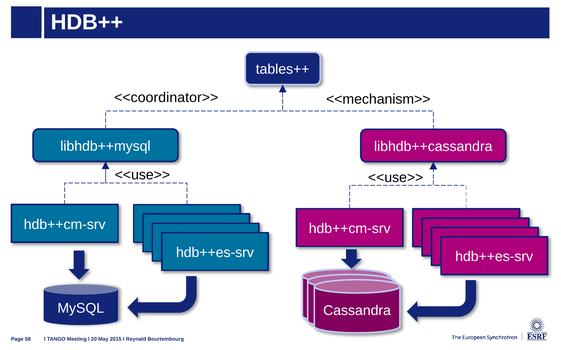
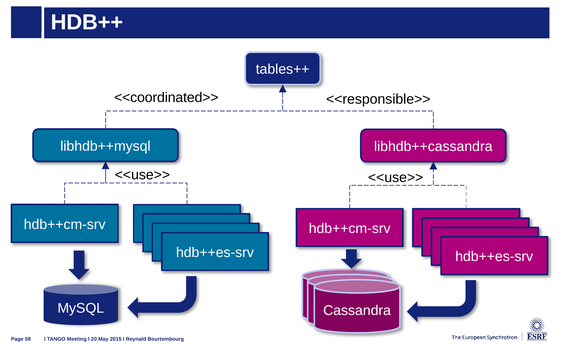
<<coordinator>>: <<coordinator>> -> <<coordinated>> (166, 98)
<<mechanism>>: <<mechanism>> -> <<responsible>> (378, 99)
